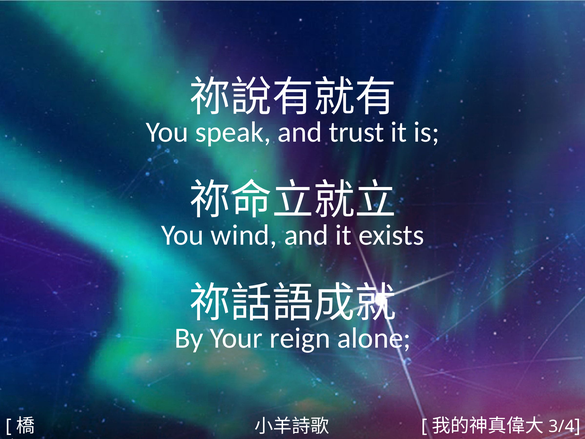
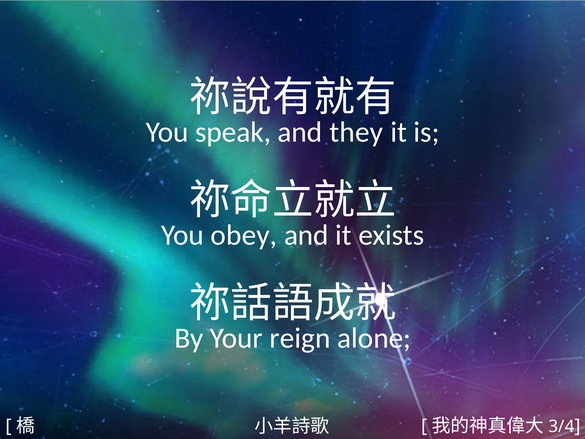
trust: trust -> they (356, 132)
wind: wind -> obey (244, 235)
